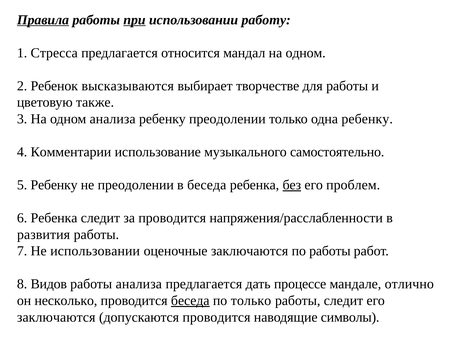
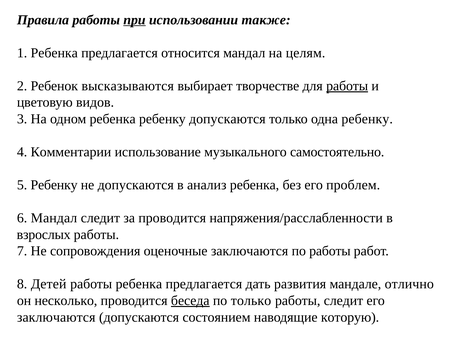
Правила underline: present -> none (43, 20)
работу: работу -> также (266, 20)
1 Стресса: Стресса -> Ребенка (54, 53)
мандал на одном: одном -> целям (306, 53)
работы underline: none -> present (347, 86)
также: также -> видов (95, 102)
одном анализа: анализа -> ребенка (113, 119)
ребенку преодолении: преодолении -> допускаются (227, 119)
не преодолении: преодолении -> допускаются (136, 185)
в беседа: беседа -> анализ (207, 185)
без underline: present -> none (292, 185)
6 Ребенка: Ребенка -> Мандал (54, 218)
развития: развития -> взрослых (44, 235)
Не использовании: использовании -> сопровождения (95, 251)
Видов: Видов -> Детей (49, 284)
работы анализа: анализа -> ребенка (139, 284)
процессе: процессе -> развития (300, 284)
допускаются проводится: проводится -> состоянием (216, 317)
символы: символы -> которую (350, 317)
